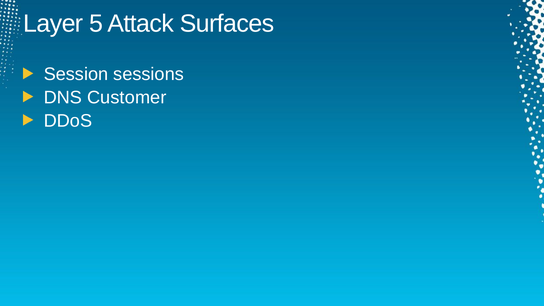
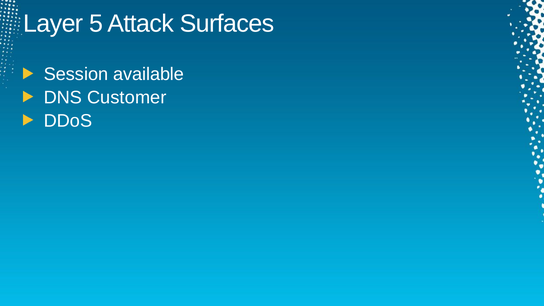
sessions: sessions -> available (149, 74)
